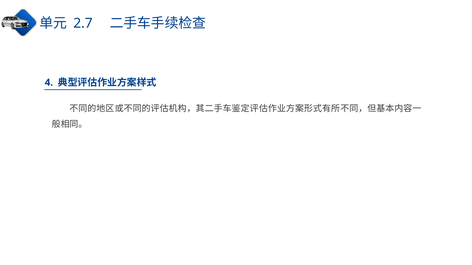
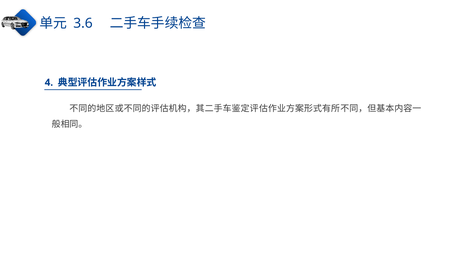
2.7: 2.7 -> 3.6 (83, 23)
